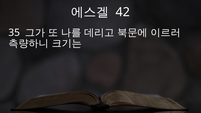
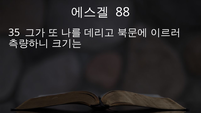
42: 42 -> 88 (123, 12)
